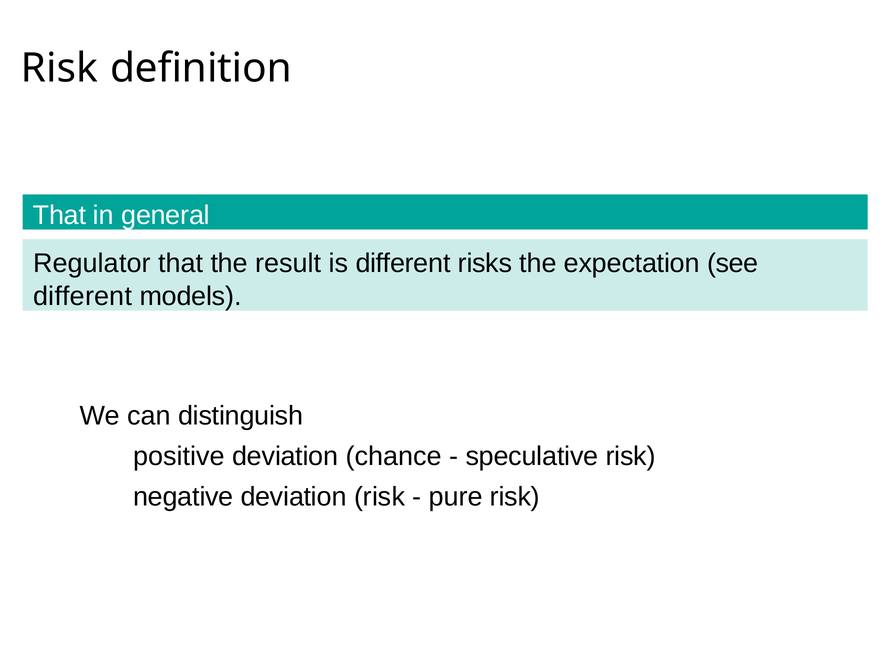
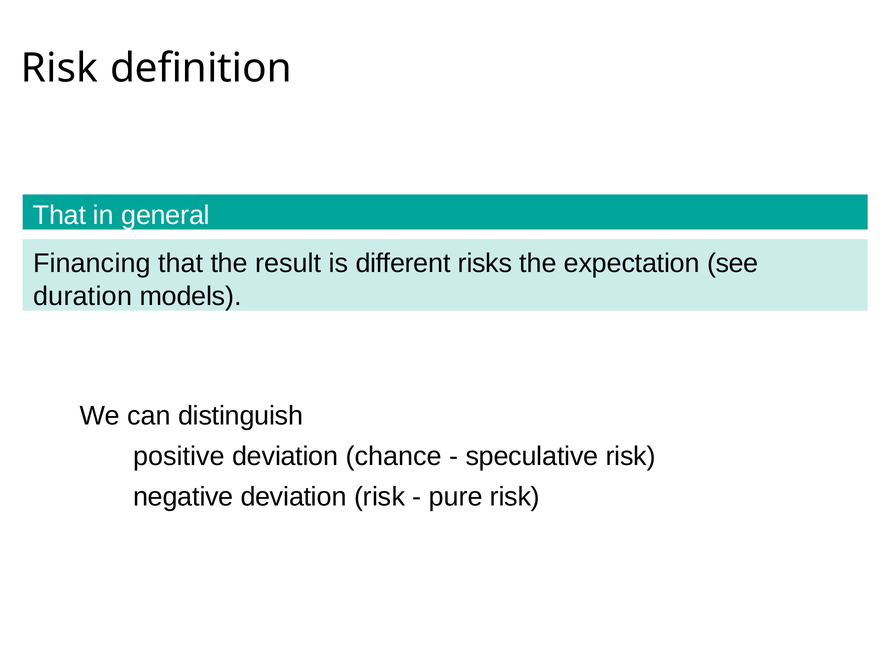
Regulator: Regulator -> Financing (92, 263)
different: different -> duration (83, 296)
